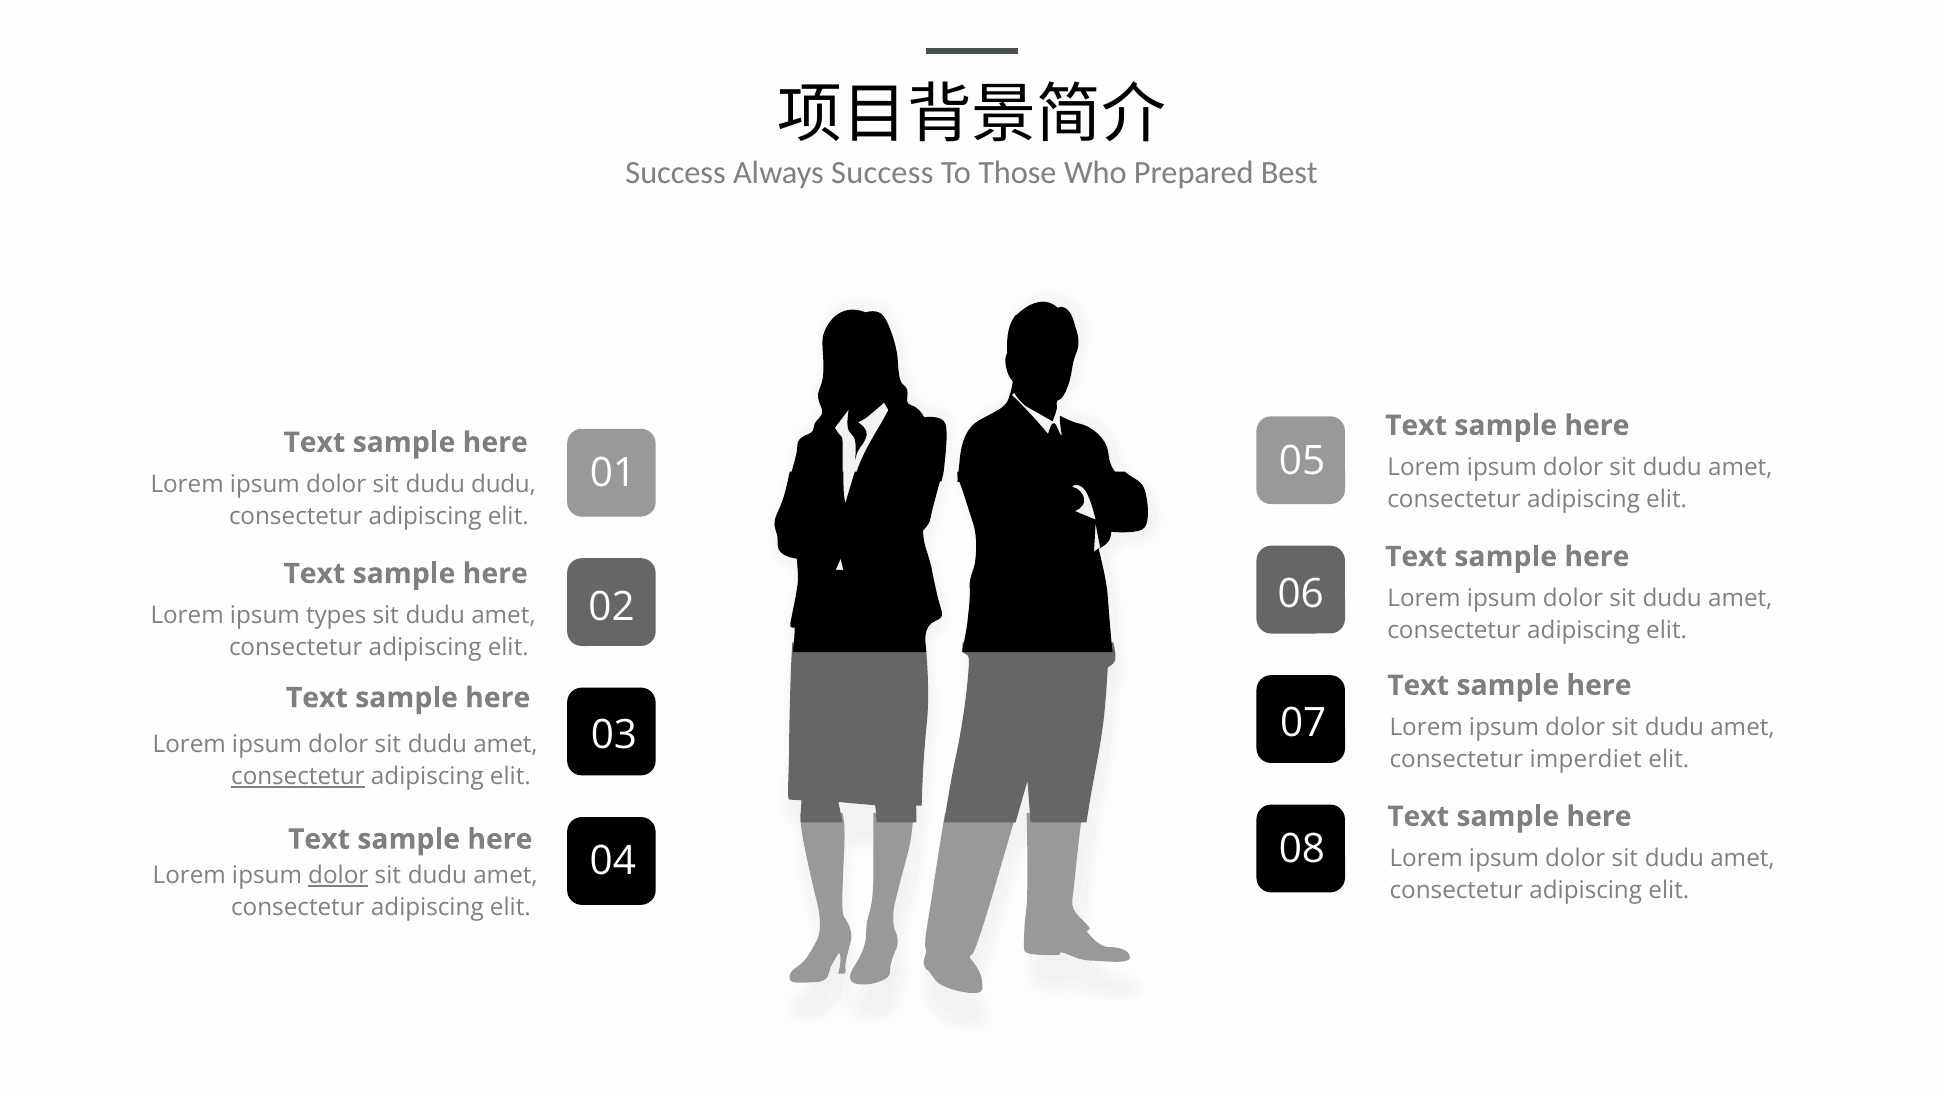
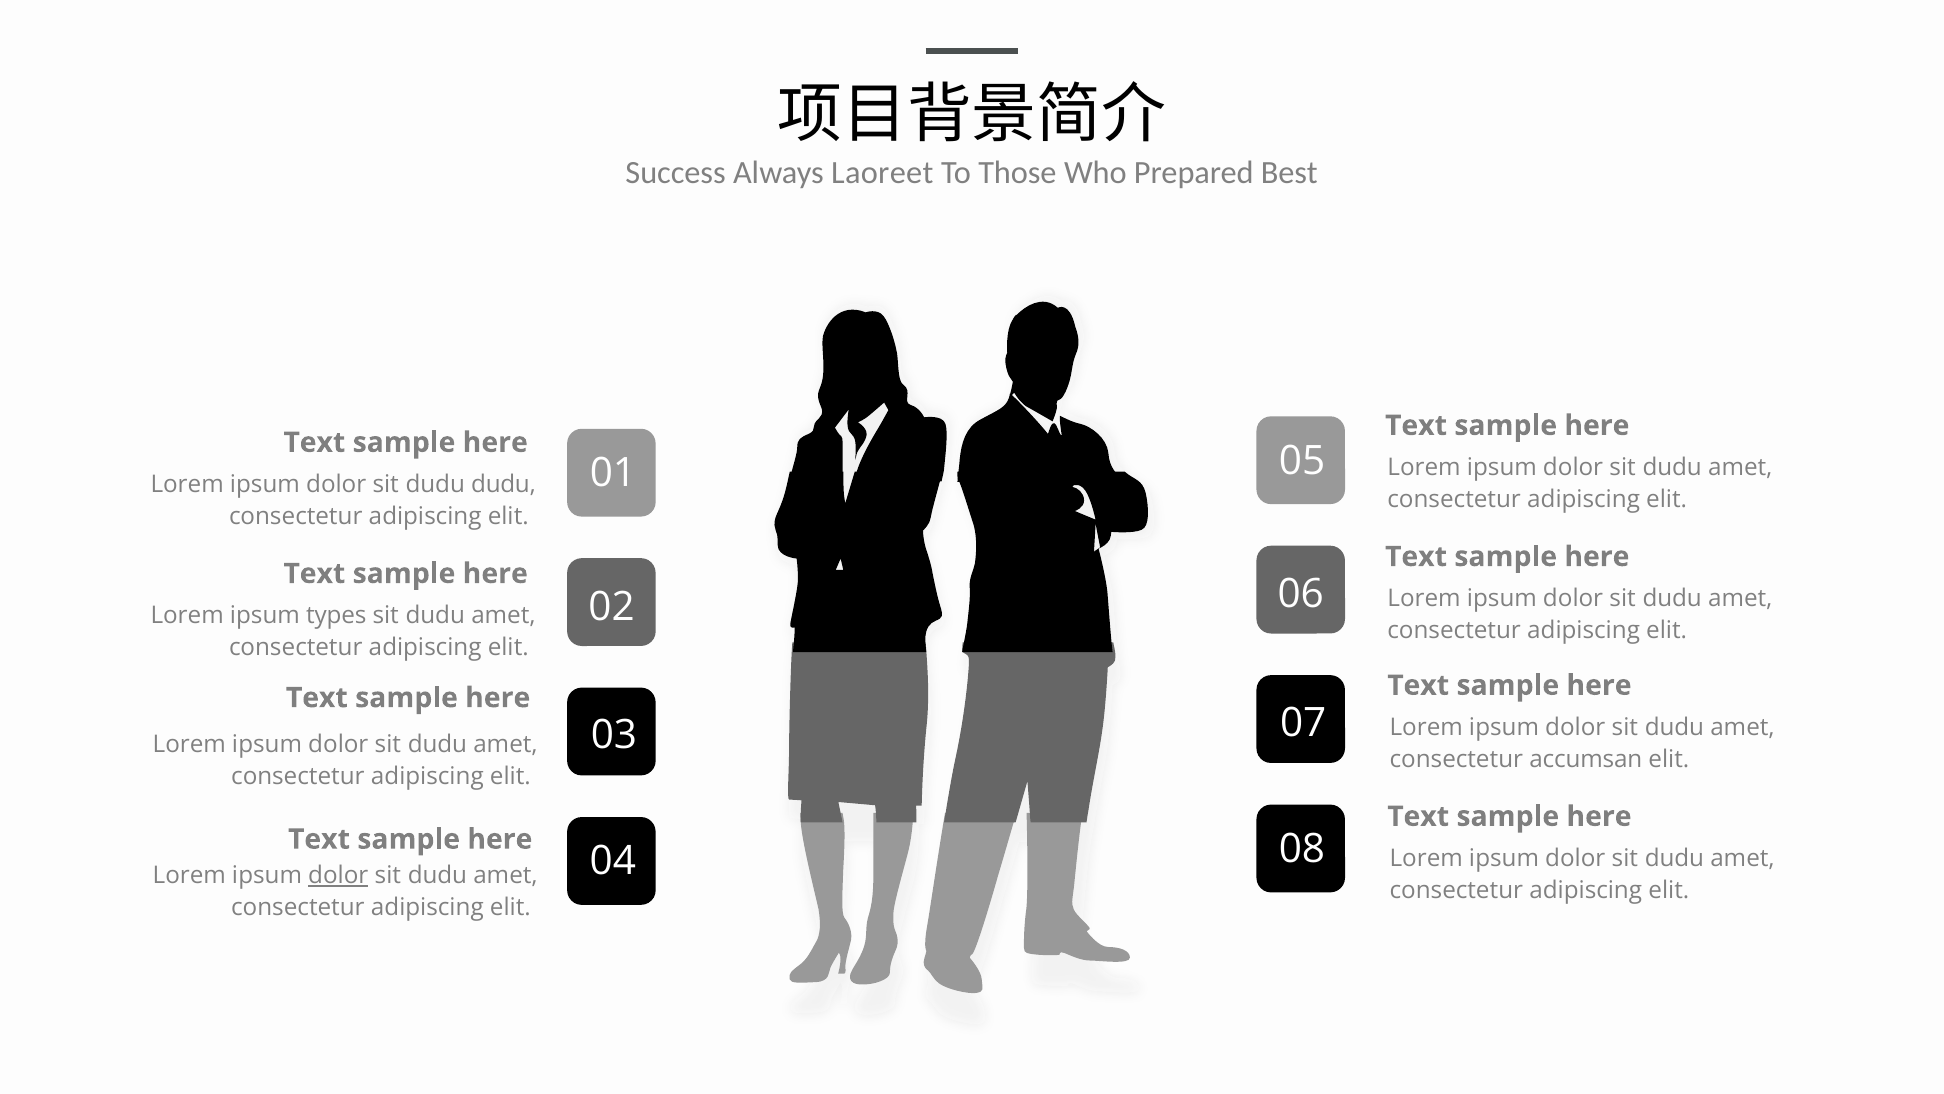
Always Success: Success -> Laoreet (882, 173)
imperdiet: imperdiet -> accumsan (1586, 759)
consectetur underline: present -> none (298, 776)
